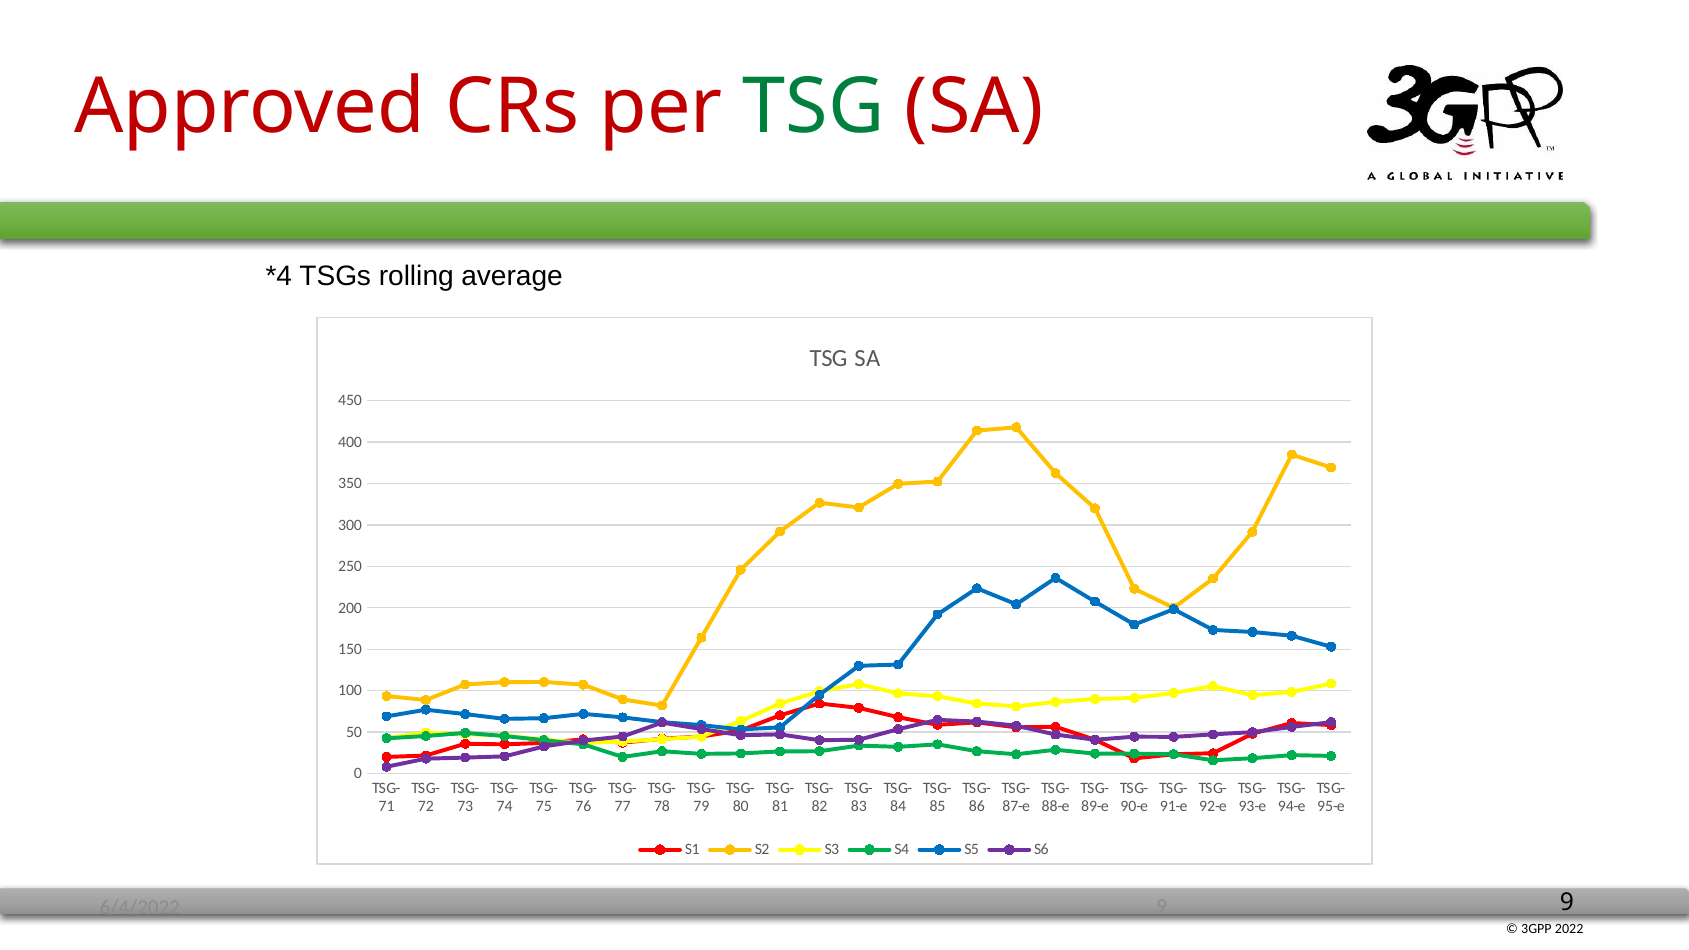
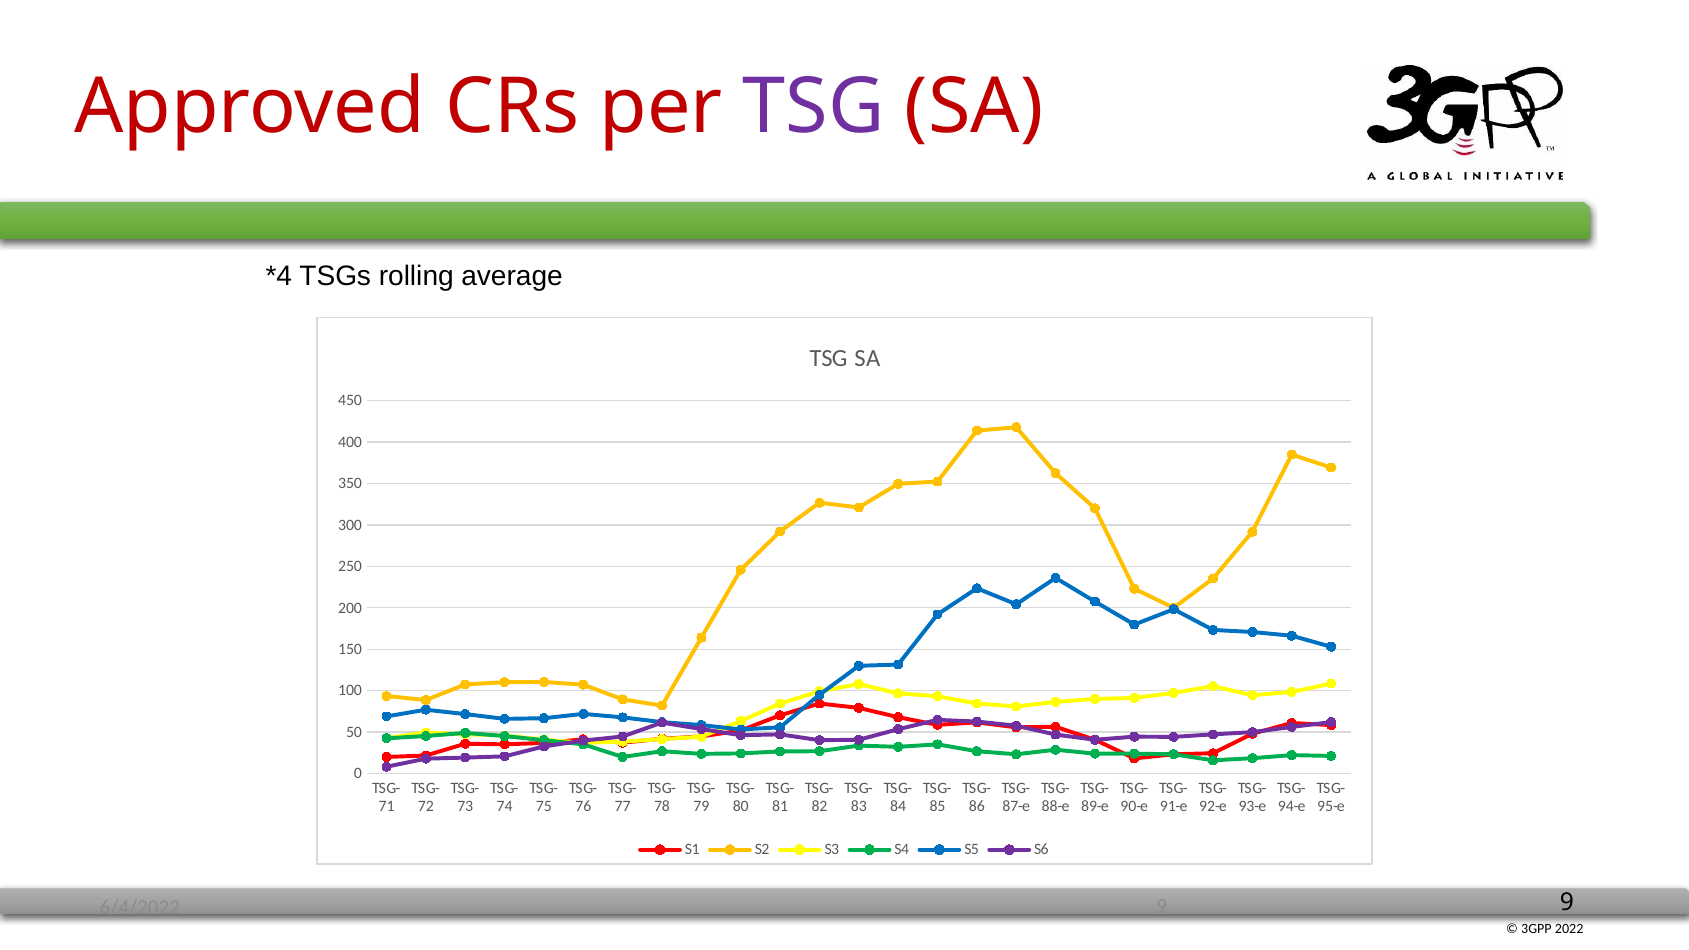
TSG colour: green -> purple (814, 107)
